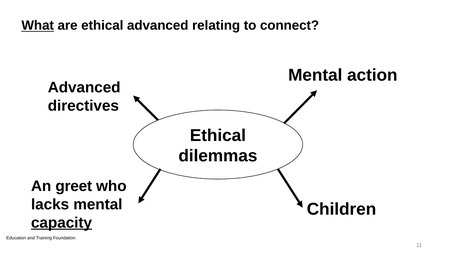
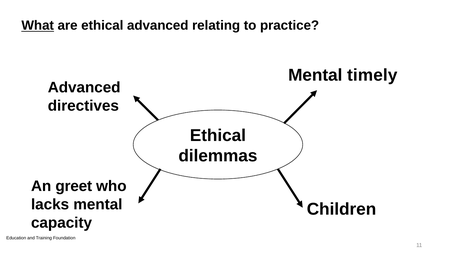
connect: connect -> practice (290, 26)
action: action -> timely (372, 75)
capacity underline: present -> none (62, 223)
